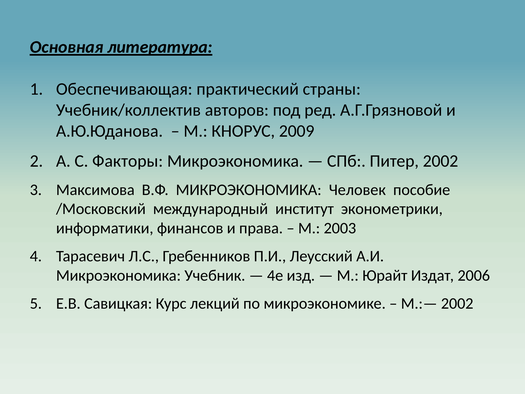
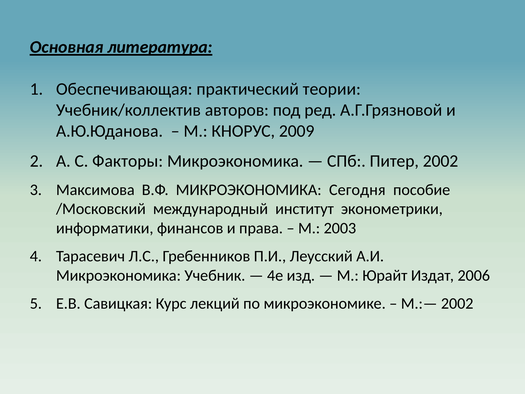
страны: страны -> теории (332, 89)
Человек: Человек -> Сегодня (357, 190)
